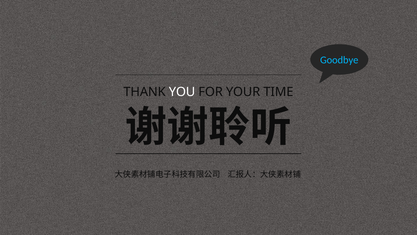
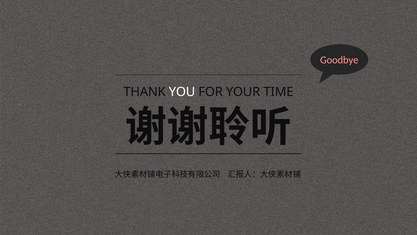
Goodbye colour: light blue -> pink (339, 60)
